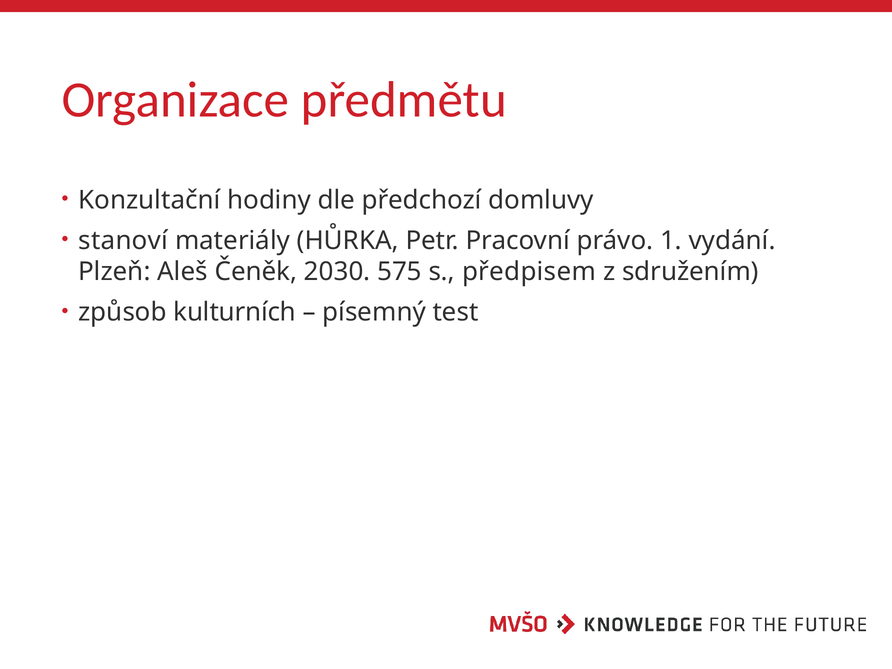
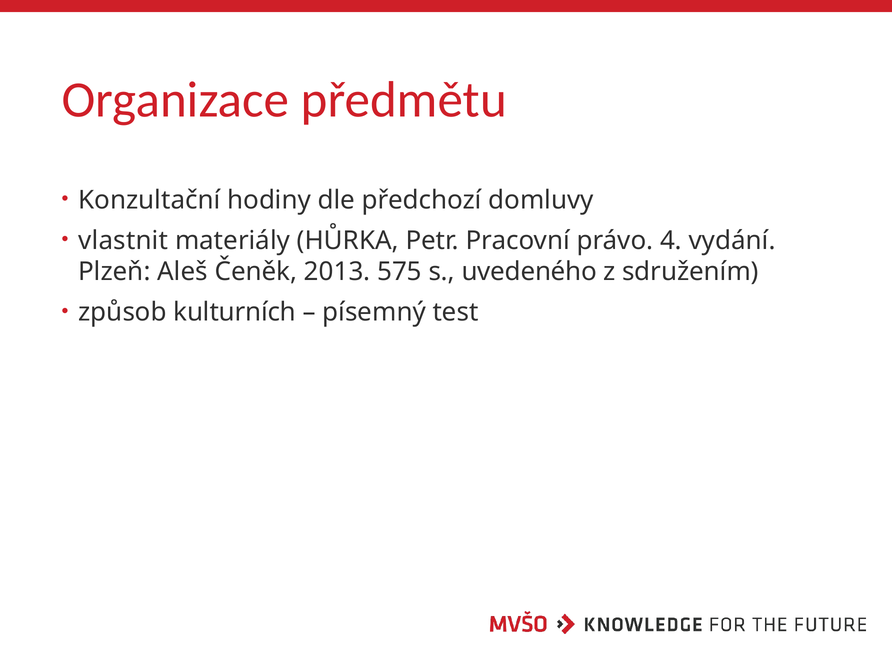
stanoví: stanoví -> vlastnit (123, 241)
1: 1 -> 4 (671, 241)
2030: 2030 -> 2013 (337, 272)
předpisem: předpisem -> uvedeného (529, 272)
